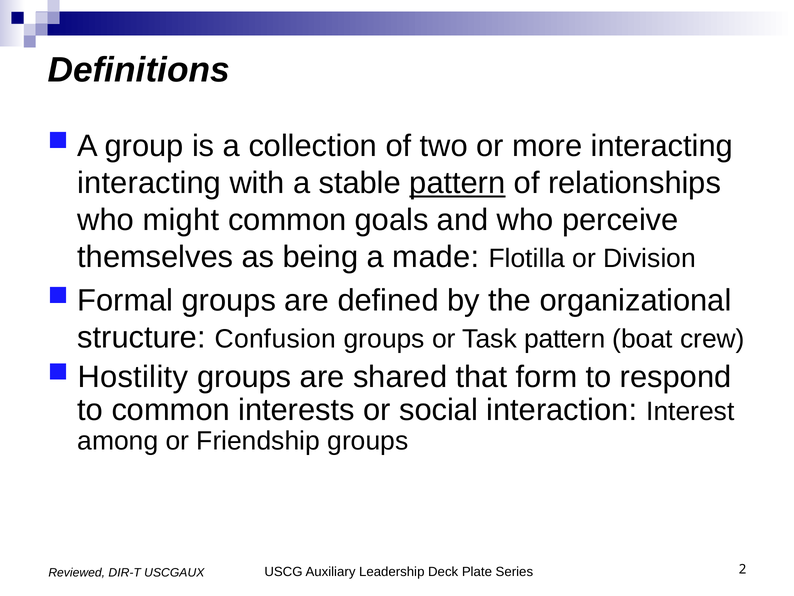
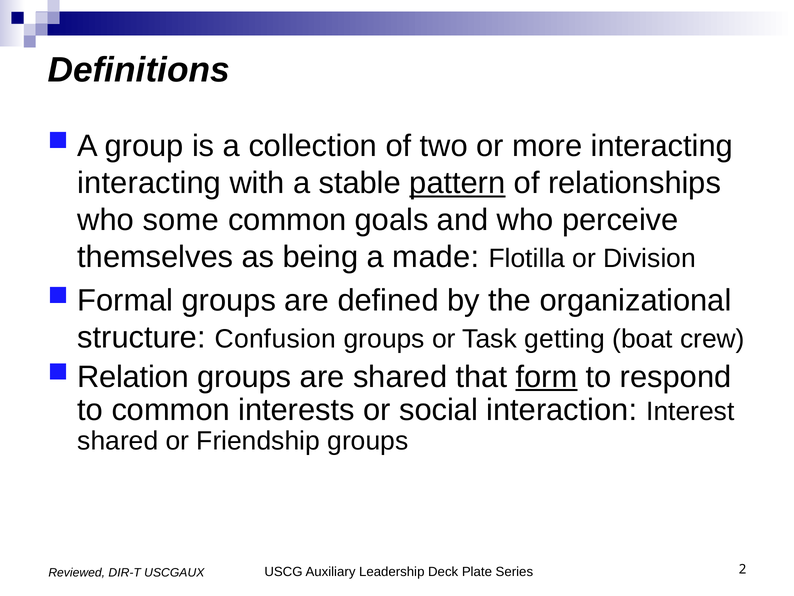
might: might -> some (181, 220)
Task pattern: pattern -> getting (565, 339)
Hostility: Hostility -> Relation (133, 376)
form underline: none -> present (546, 376)
among: among -> shared (118, 441)
